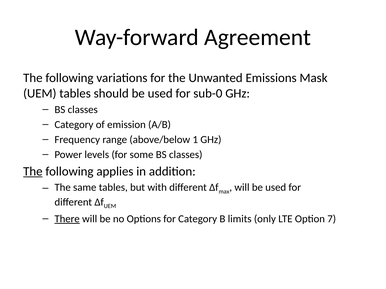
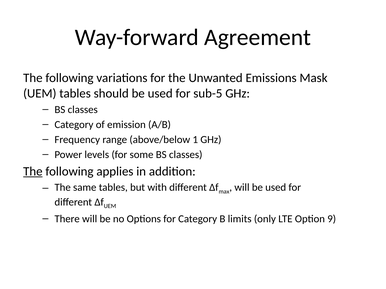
sub-0: sub-0 -> sub-5 (208, 94)
There underline: present -> none (67, 219)
7: 7 -> 9 (332, 219)
